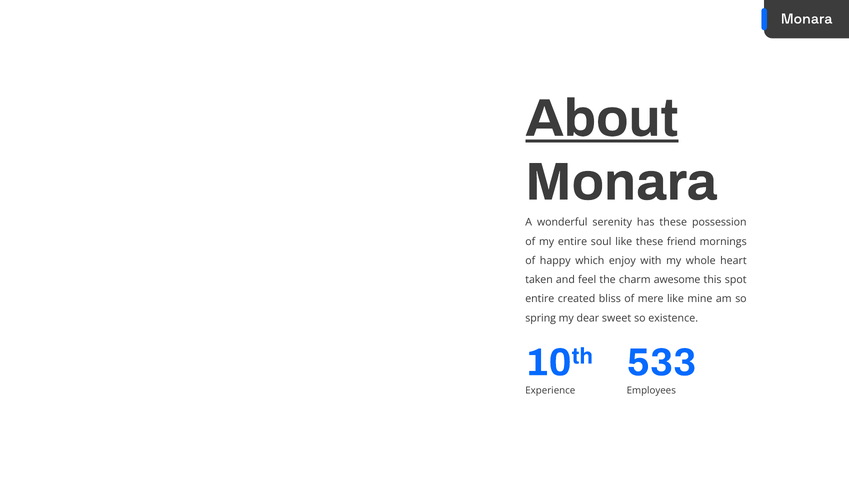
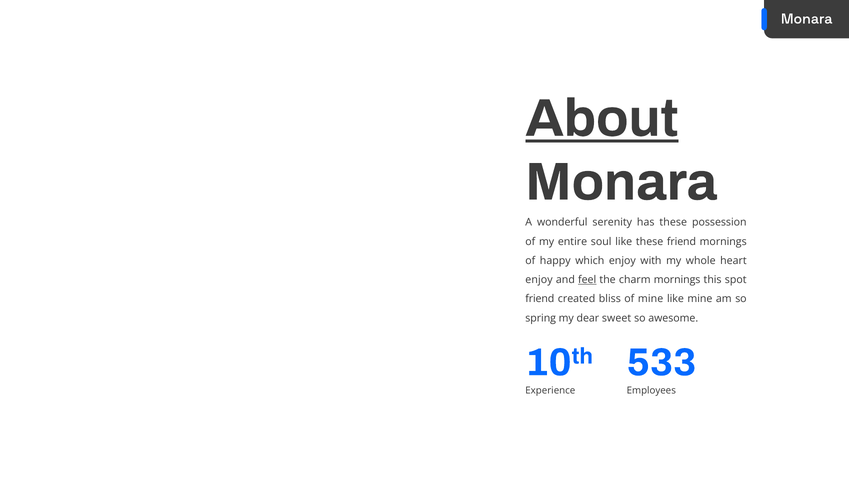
taken: taken -> enjoy (539, 280)
feel underline: none -> present (587, 280)
charm awesome: awesome -> mornings (677, 280)
entire: entire -> friend (540, 299)
of mere: mere -> mine (651, 299)
existence: existence -> awesome (673, 318)
